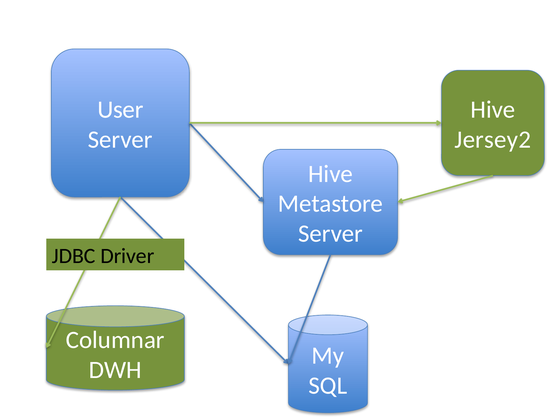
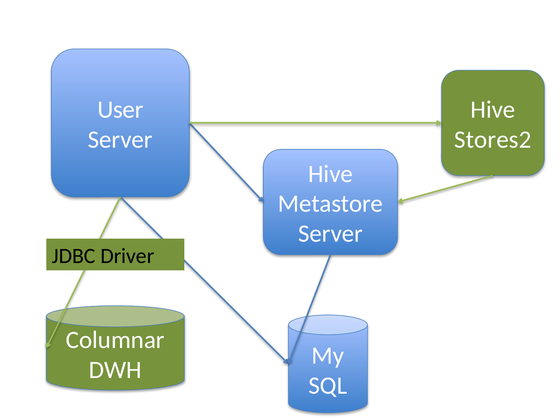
Jersey2: Jersey2 -> Stores2 (493, 140)
